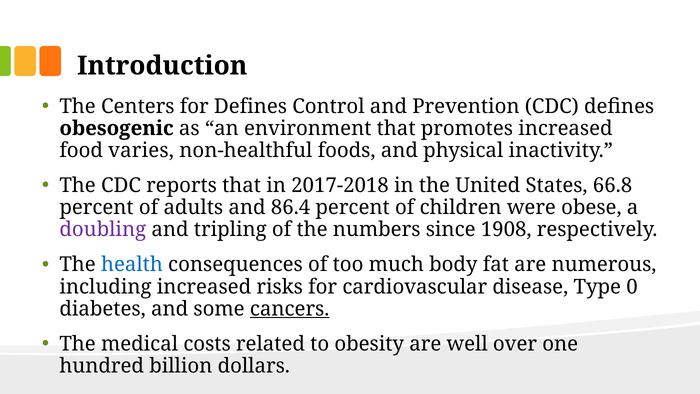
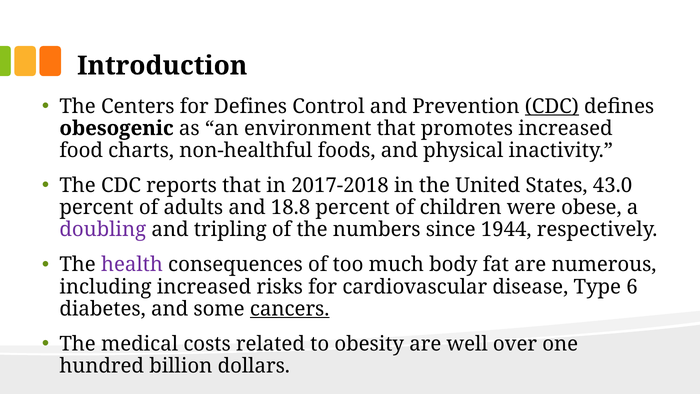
CDC underline: none -> present (552, 106)
varies: varies -> charts (141, 150)
66.8: 66.8 -> 43.0 (613, 185)
86.4: 86.4 -> 18.8 (291, 207)
1908: 1908 -> 1944 (506, 229)
health colour: blue -> purple (132, 265)
0: 0 -> 6 (632, 287)
